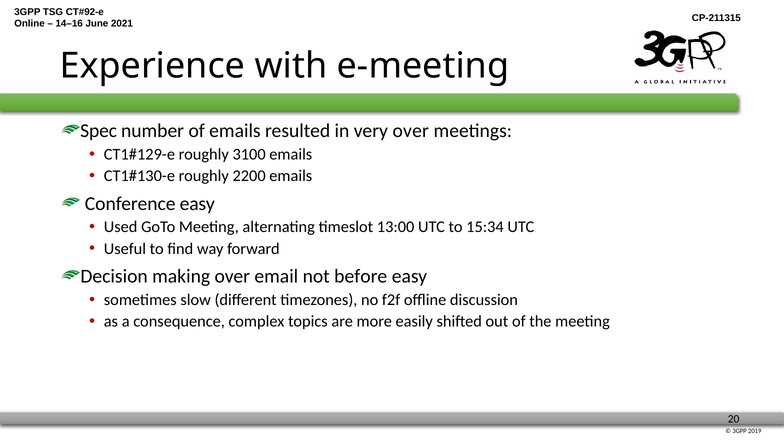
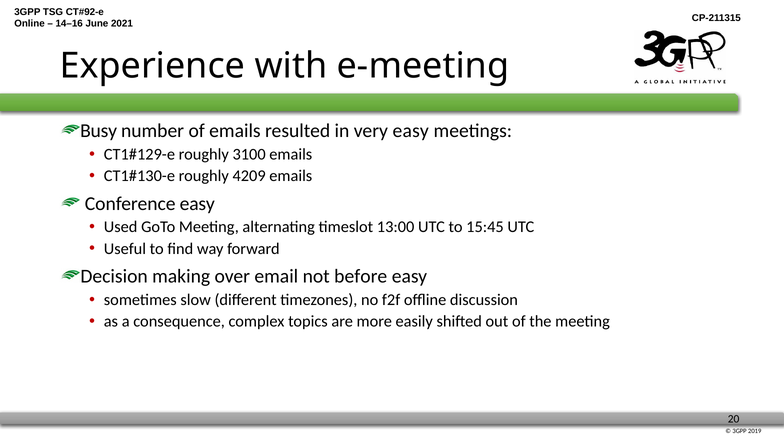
Spec: Spec -> Busy (99, 131)
very over: over -> easy (411, 131)
2200: 2200 -> 4209 (249, 176)
15:34: 15:34 -> 15:45 (485, 227)
